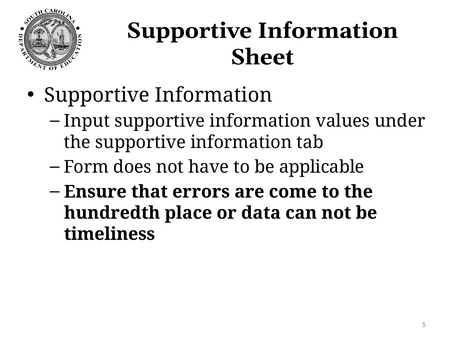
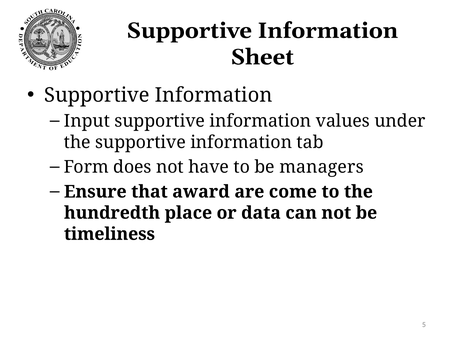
applicable: applicable -> managers (322, 167)
errors: errors -> award (201, 192)
